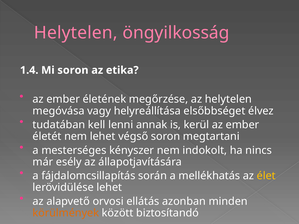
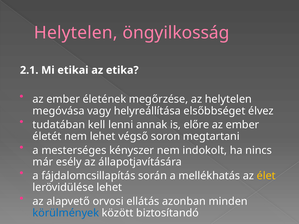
1.4: 1.4 -> 2.1 (29, 70)
Mi soron: soron -> etikai (73, 70)
kerül: kerül -> előre (196, 125)
körülmények colour: orange -> blue (66, 213)
